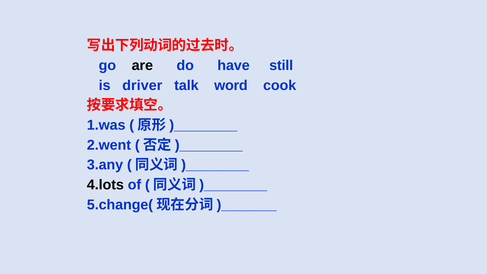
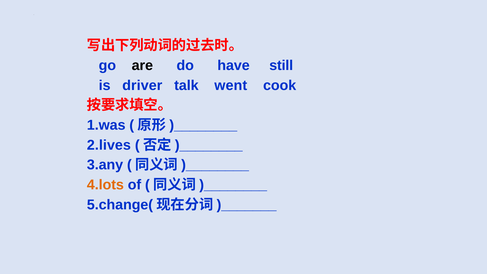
word: word -> went (231, 85)
2.went: 2.went -> 2.lives (109, 145)
4.lots colour: black -> orange (105, 185)
